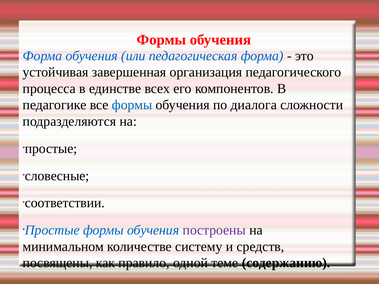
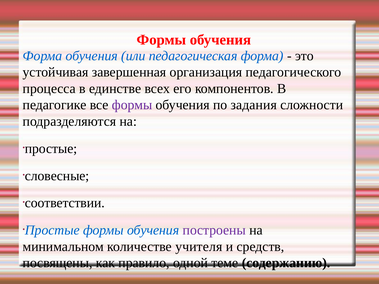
формы colour: blue -> purple (132, 105)
диалога: диалога -> задания (254, 105)
систему: систему -> учителя (199, 247)
